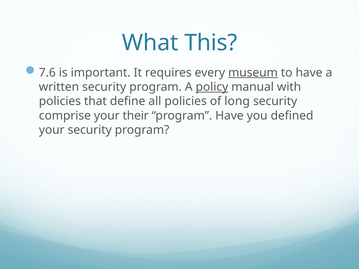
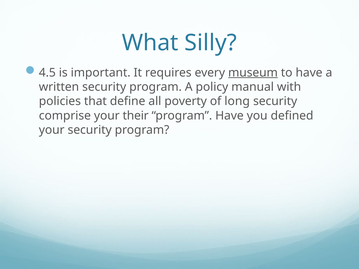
This: This -> Silly (211, 43)
7.6: 7.6 -> 4.5 (47, 73)
policy underline: present -> none (212, 87)
all policies: policies -> poverty (186, 101)
